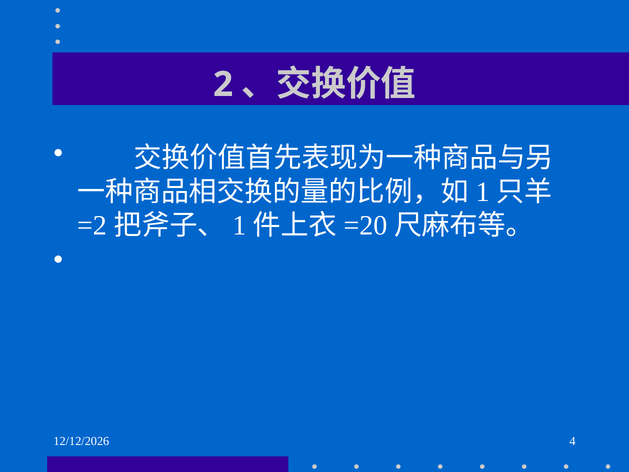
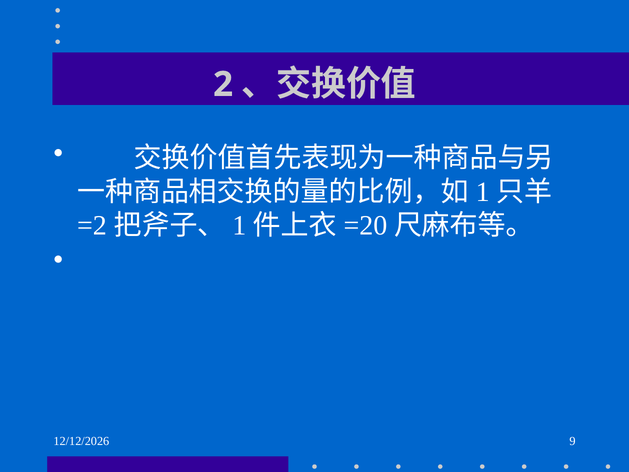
4: 4 -> 9 (573, 441)
